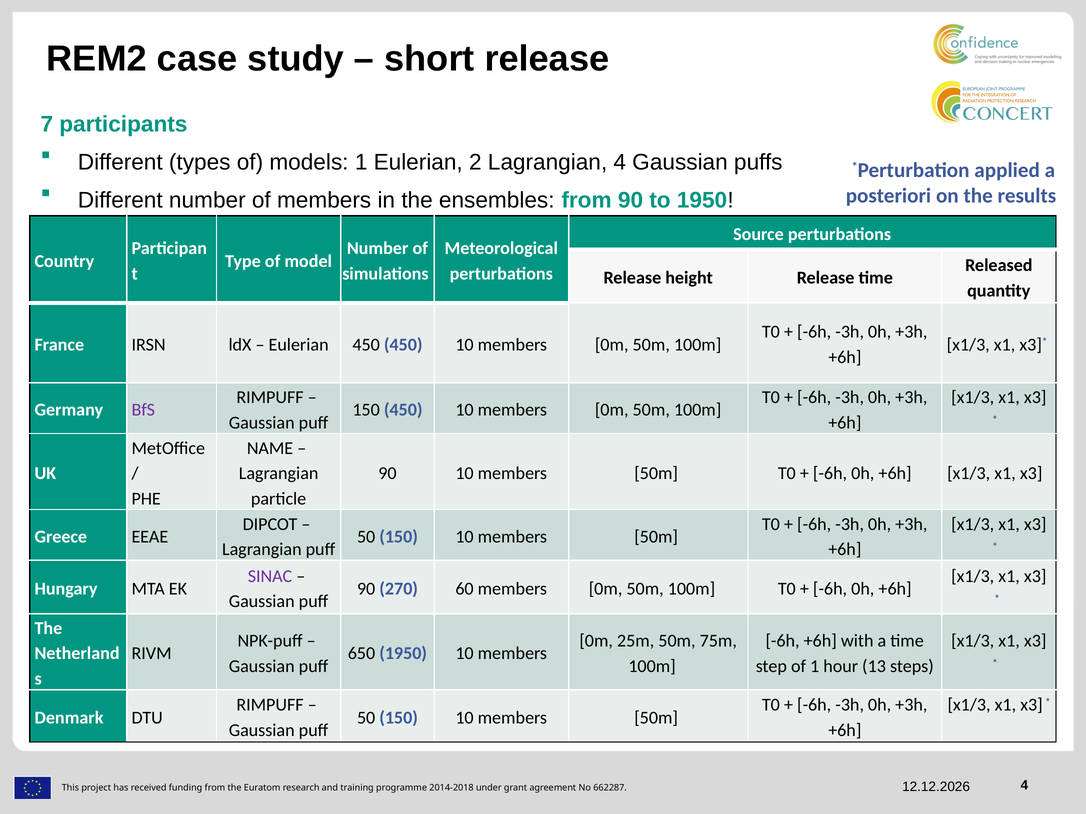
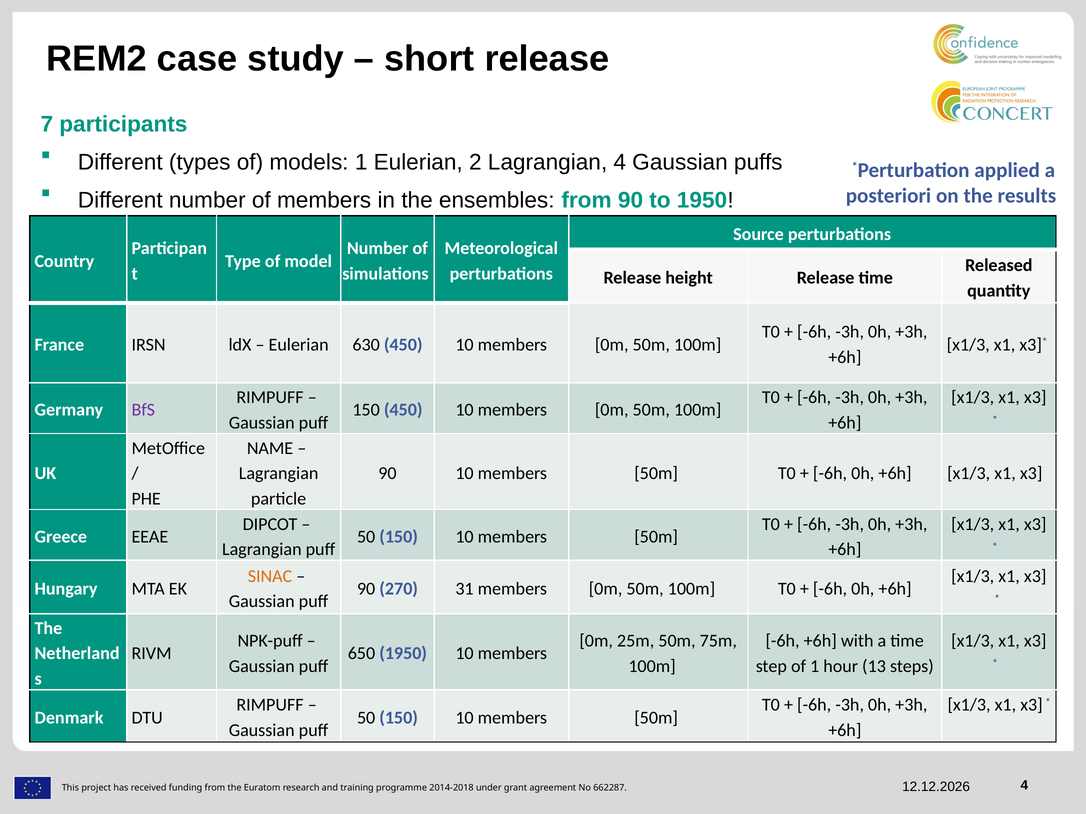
Eulerian 450: 450 -> 630 (366, 345)
SINAC colour: purple -> orange (270, 576)
60: 60 -> 31 (465, 589)
